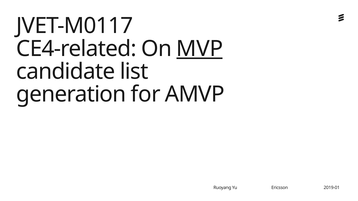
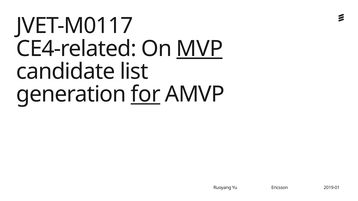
for underline: none -> present (146, 94)
